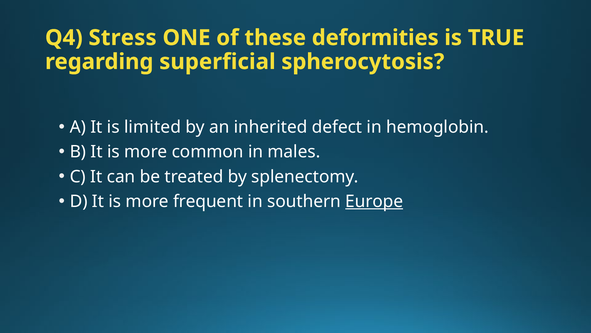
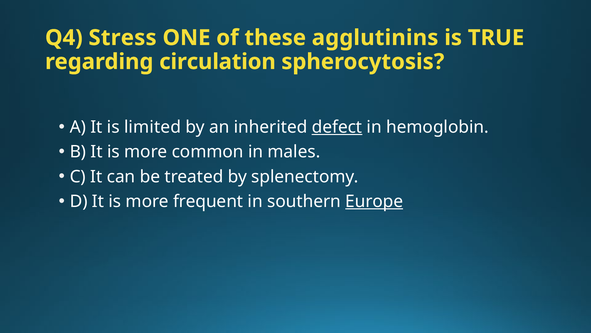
deformities: deformities -> agglutinins (375, 38)
superficial: superficial -> circulation (218, 62)
defect underline: none -> present (337, 127)
